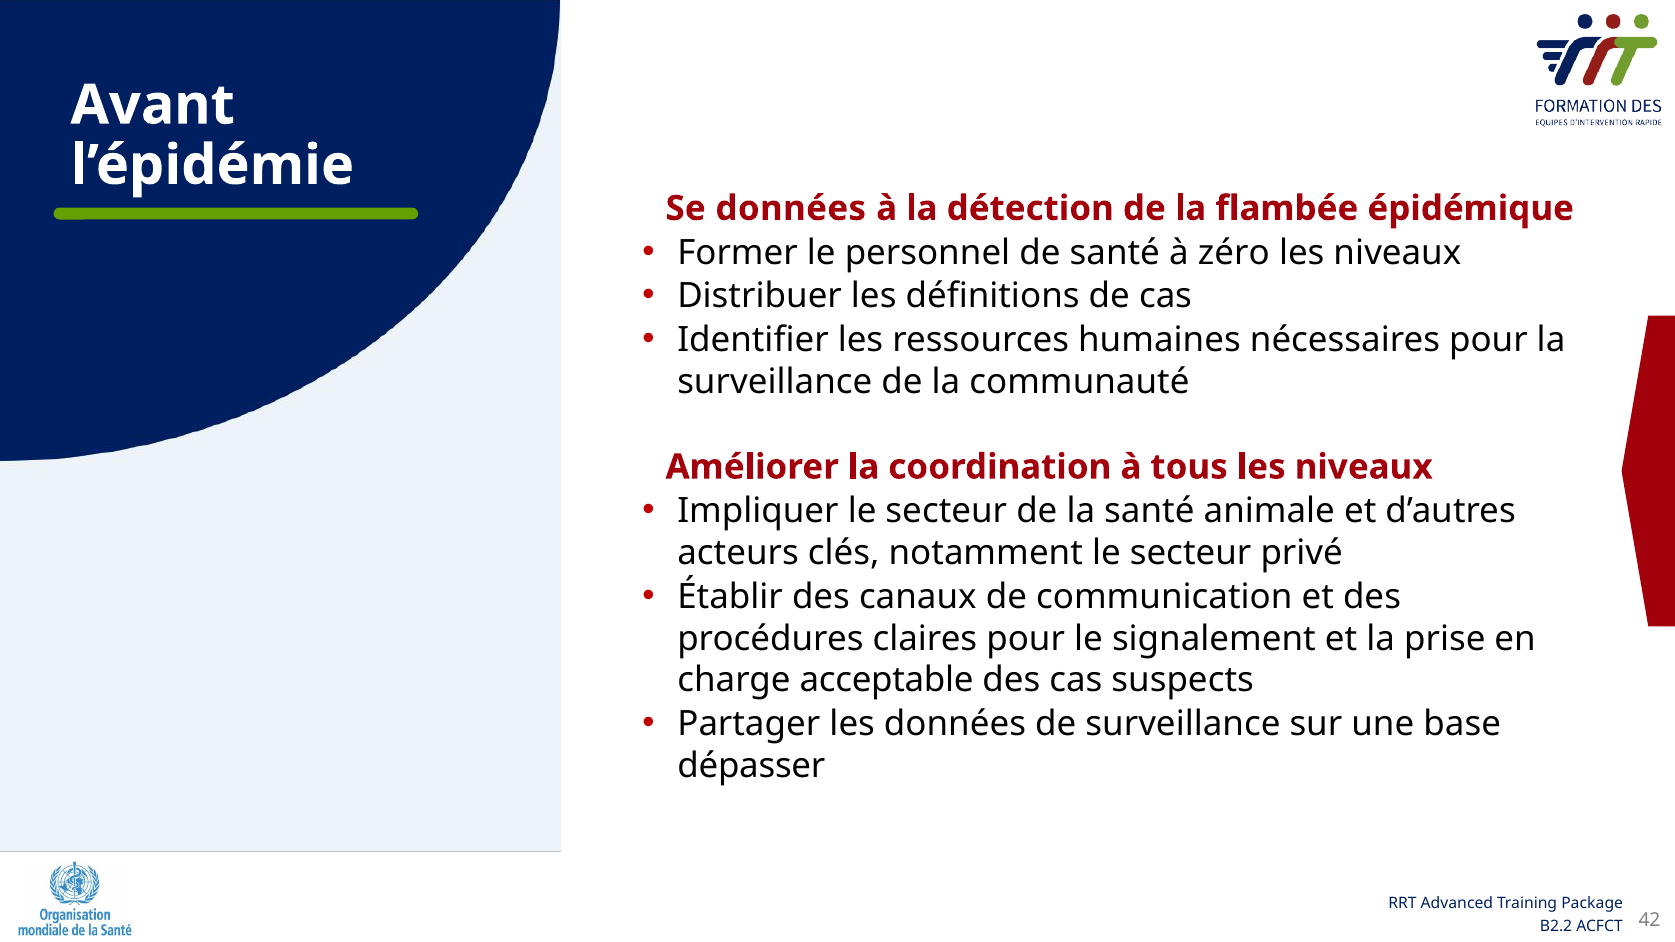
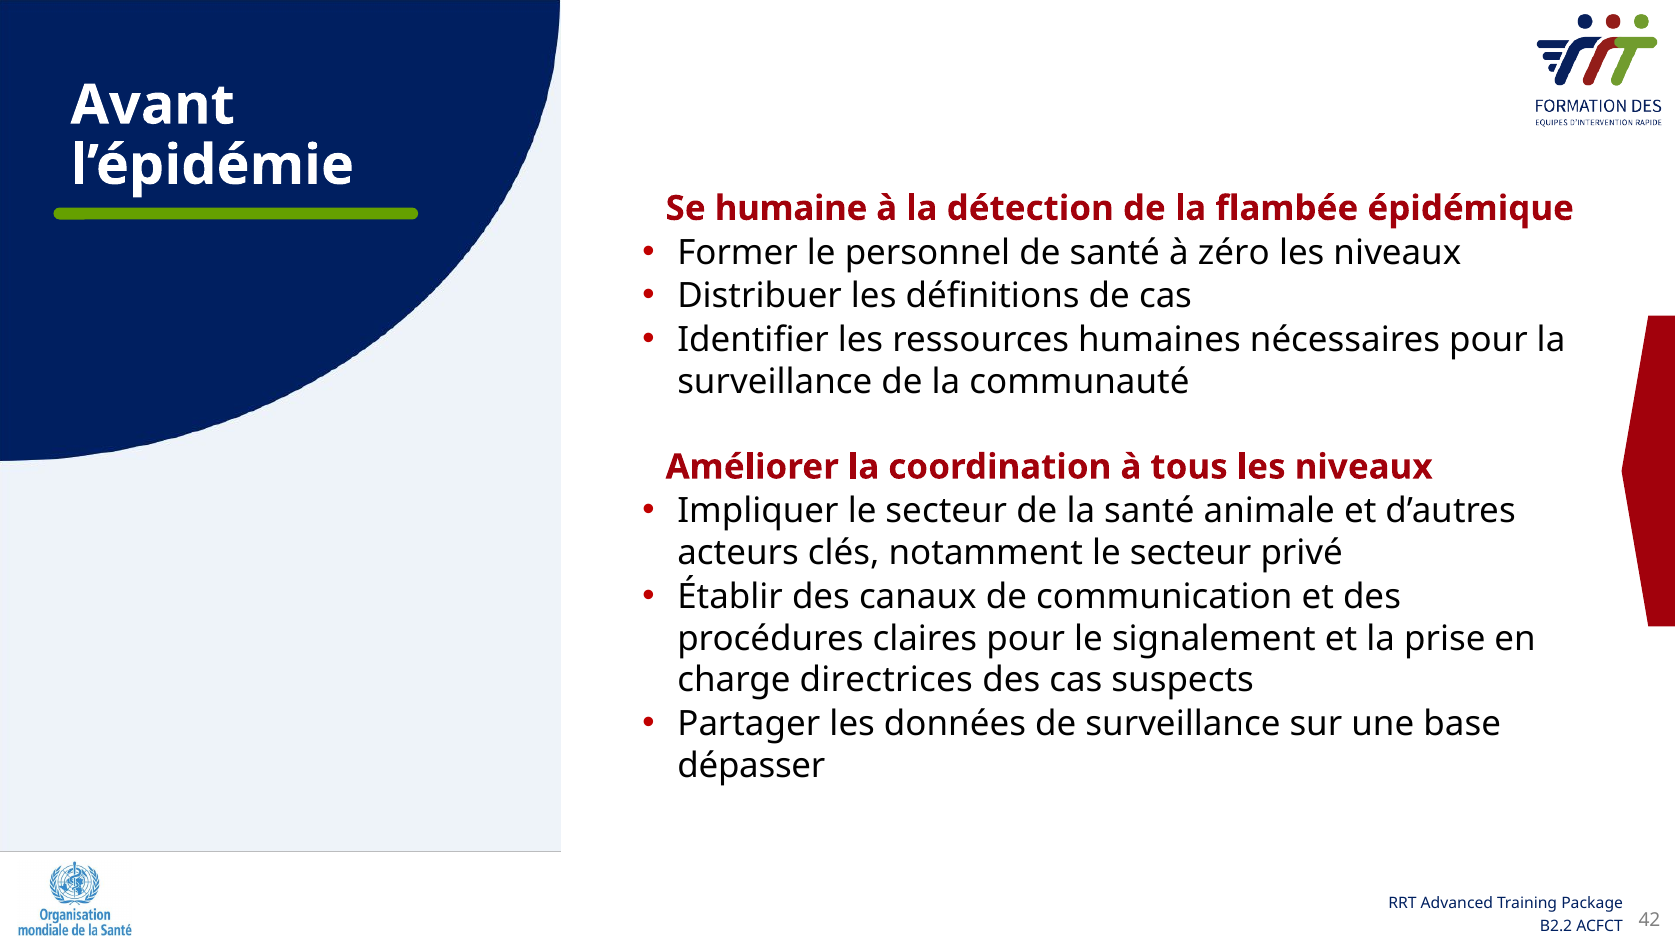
Se données: données -> humaine (791, 208)
acceptable: acceptable -> directrices (886, 681)
